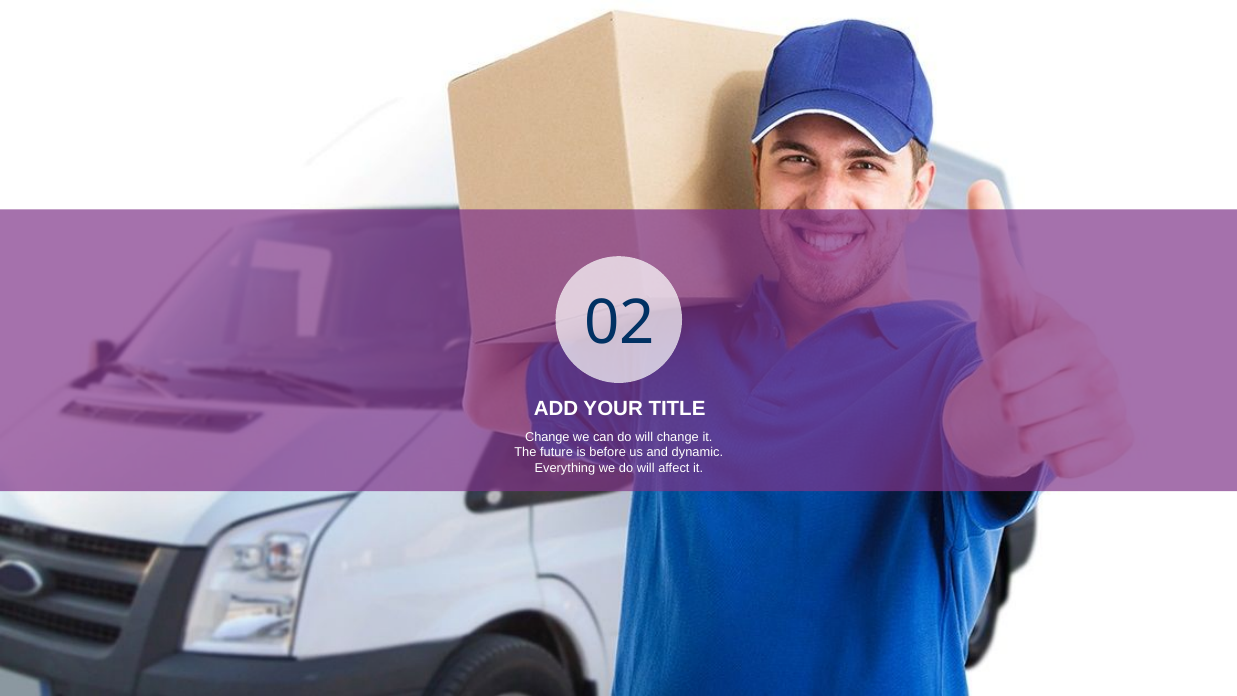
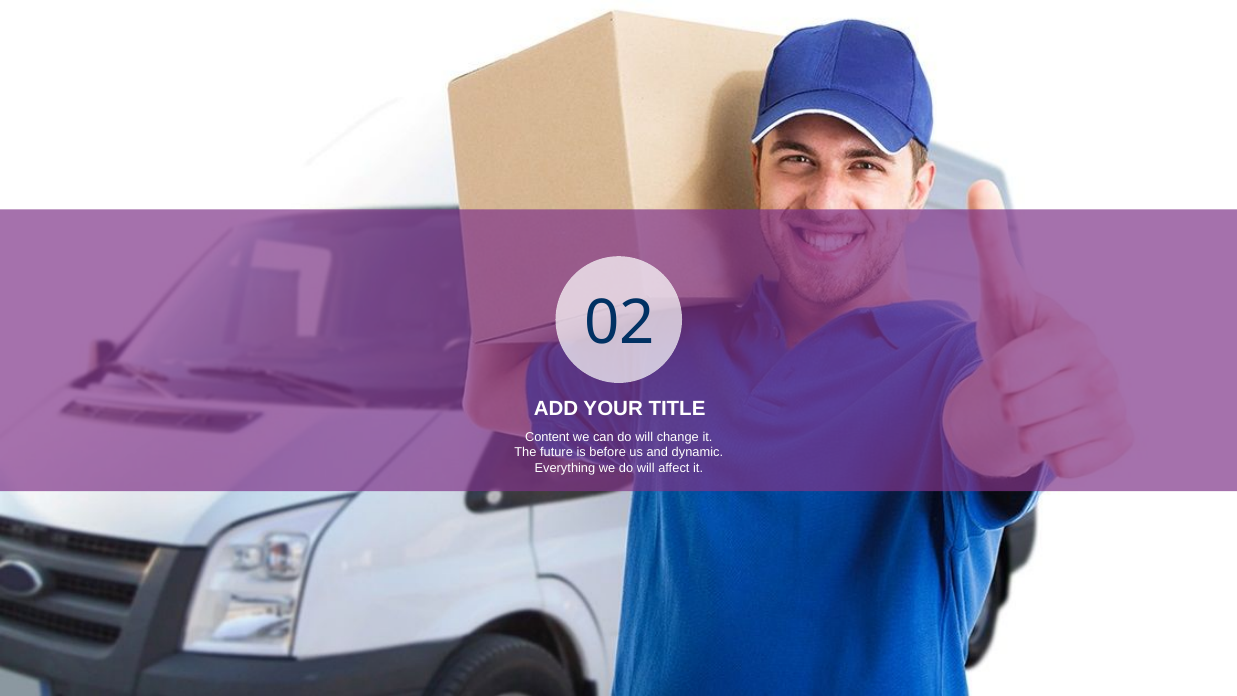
Change: Change -> Content (547, 437)
